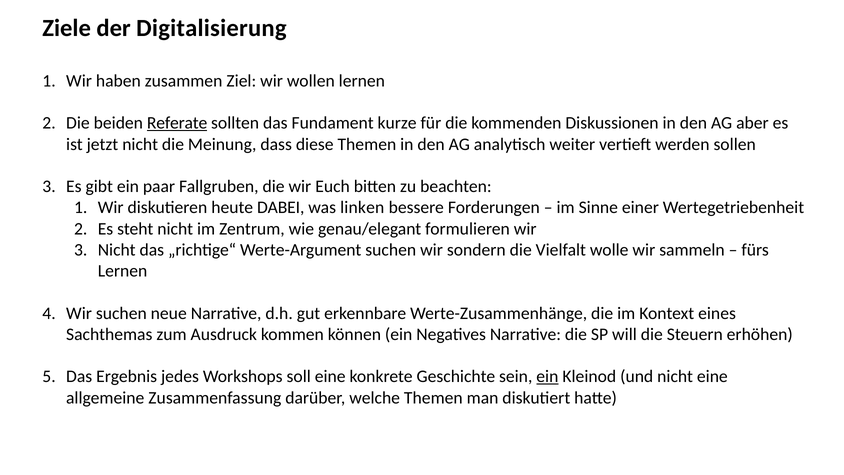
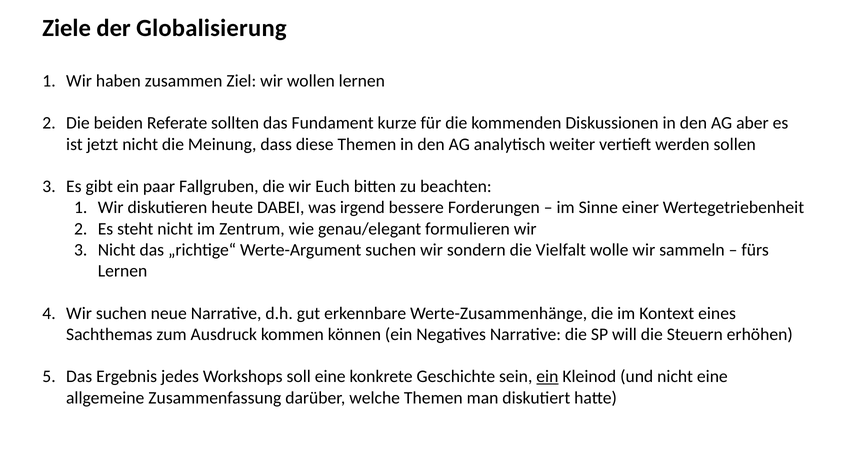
Digitalisierung: Digitalisierung -> Globalisierung (211, 28)
Referate underline: present -> none (177, 123)
linken: linken -> irgend (362, 208)
